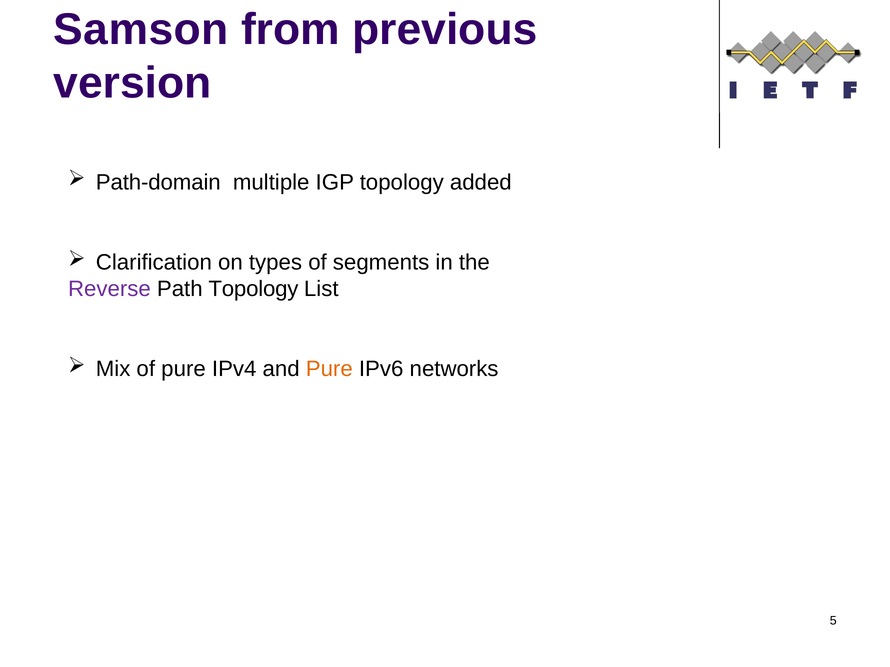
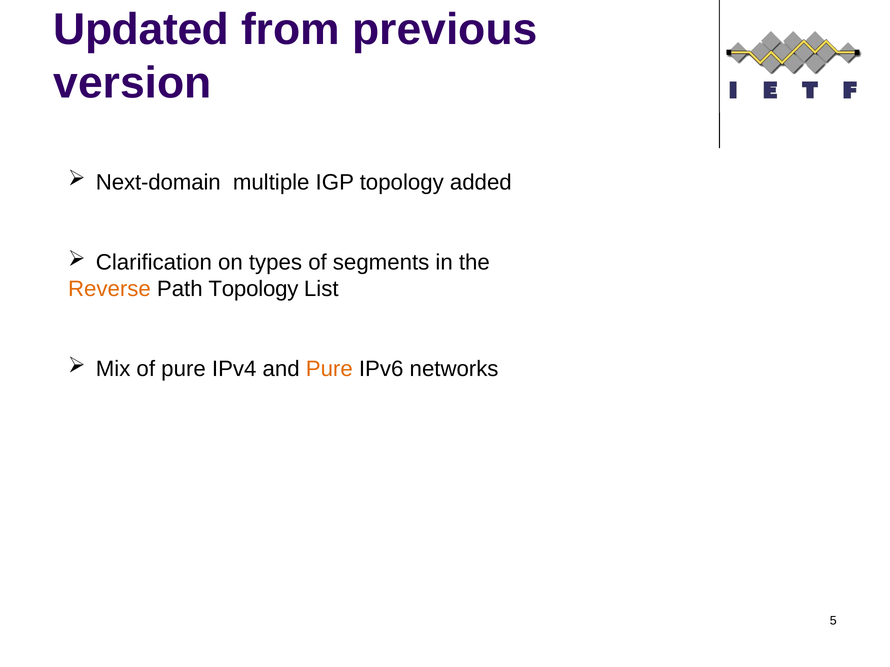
Samson: Samson -> Updated (141, 30)
Path-domain: Path-domain -> Next-domain (158, 182)
Reverse colour: purple -> orange (109, 289)
